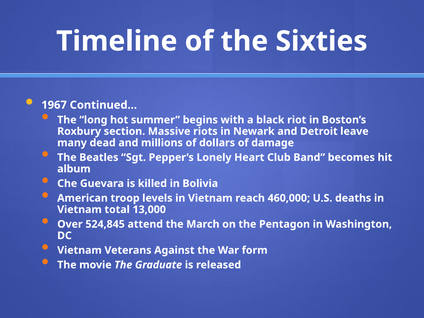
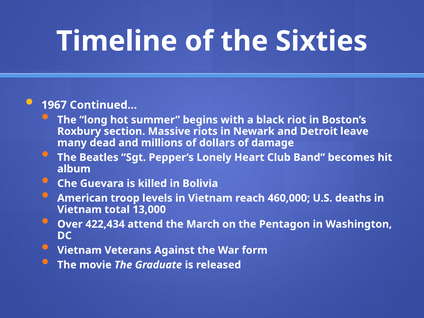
524,845: 524,845 -> 422,434 (105, 224)
